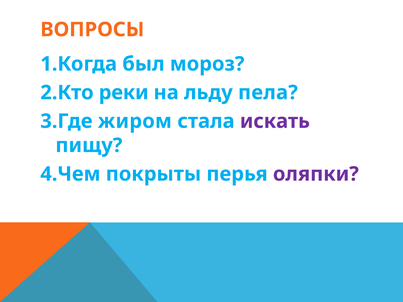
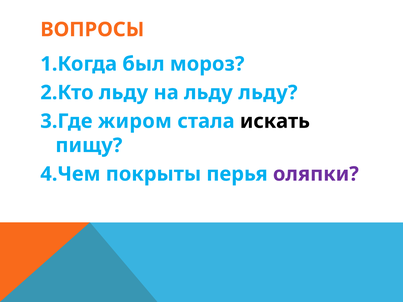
реки: реки -> льду (123, 93)
льду пела: пела -> льду (268, 93)
искать colour: purple -> black (275, 121)
